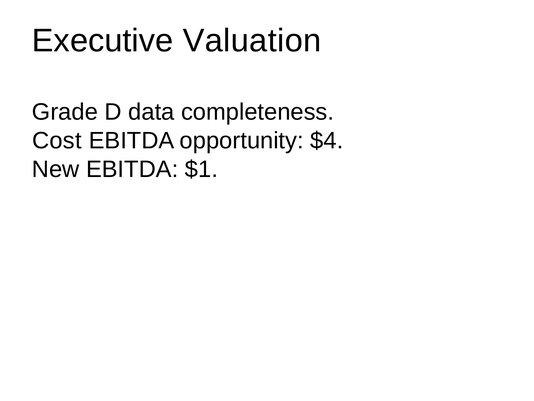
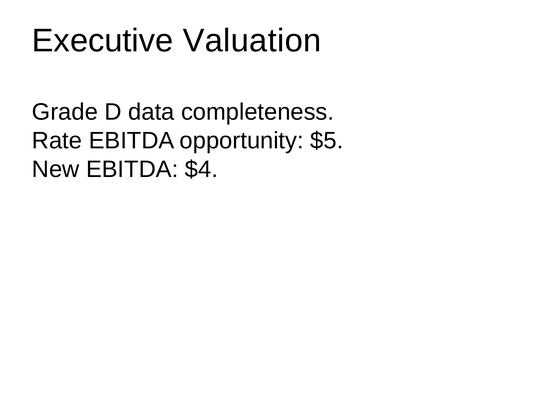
Cost: Cost -> Rate (57, 140)
$4: $4 -> $5 (327, 140)
$1: $1 -> $4 (201, 169)
